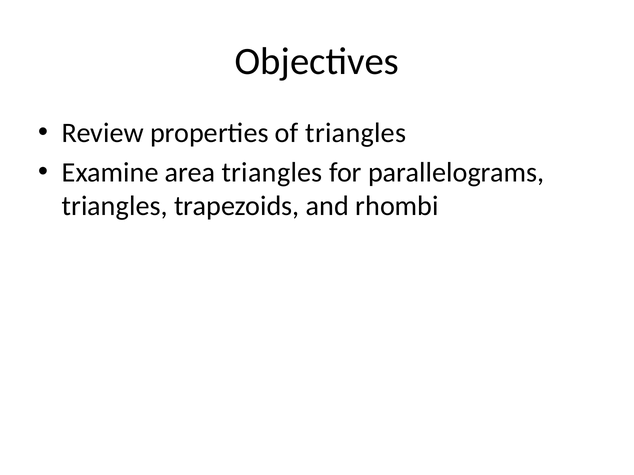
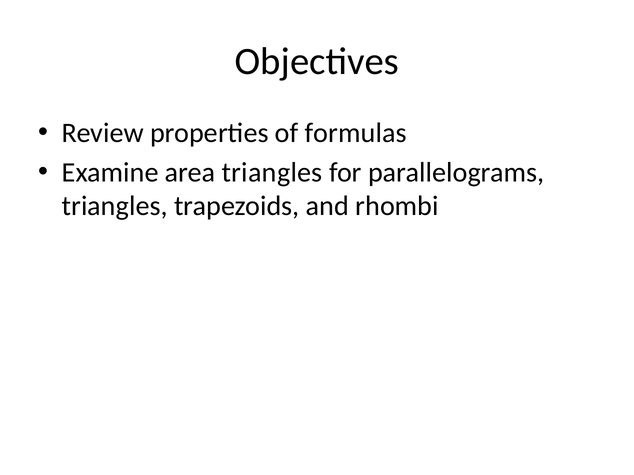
of triangles: triangles -> formulas (356, 133)
